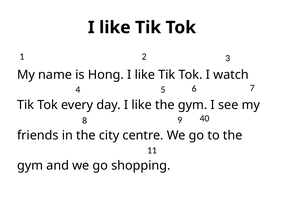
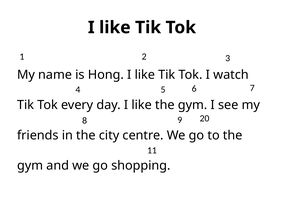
40: 40 -> 20 (205, 118)
